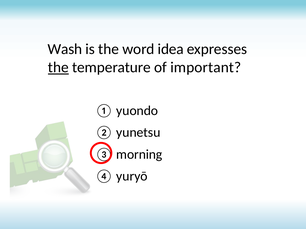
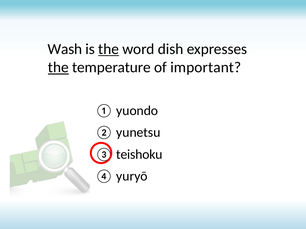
the underline: none -> present (109, 49)
idea: idea -> dish (171, 49)
morning: morning -> teishoku (139, 155)
